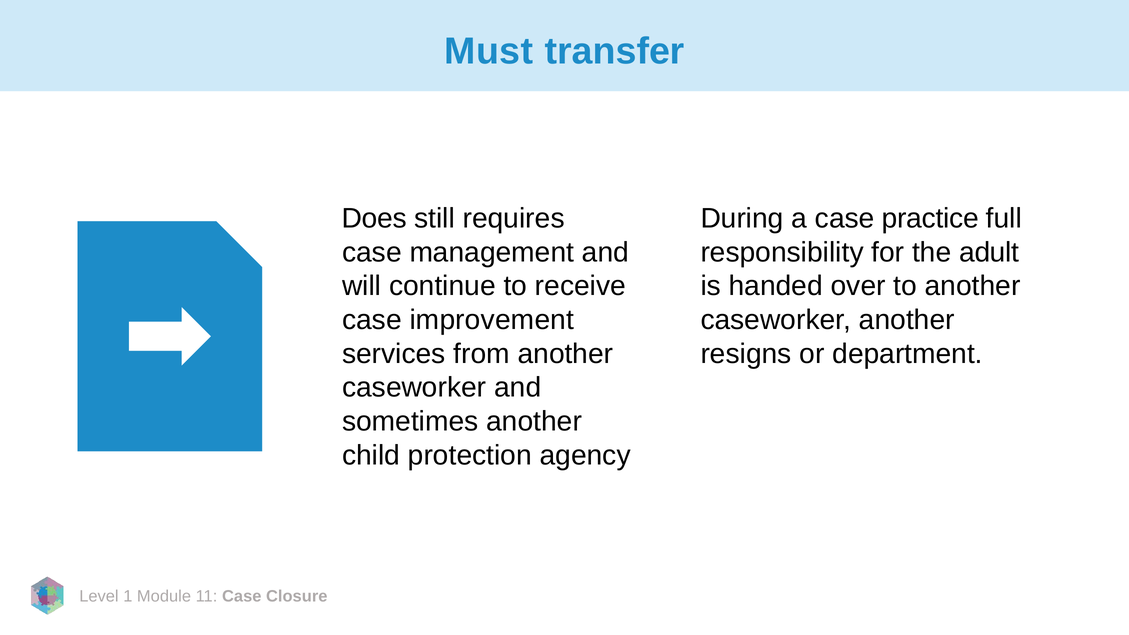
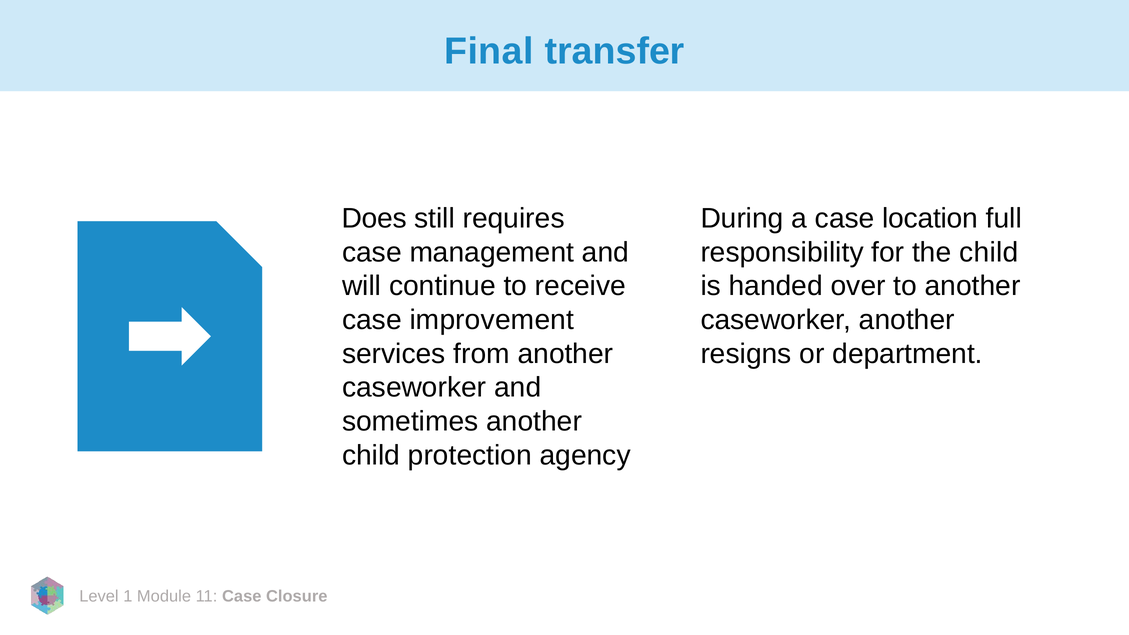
Must: Must -> Final (489, 51)
practice: practice -> location (930, 218)
the adult: adult -> child (989, 252)
